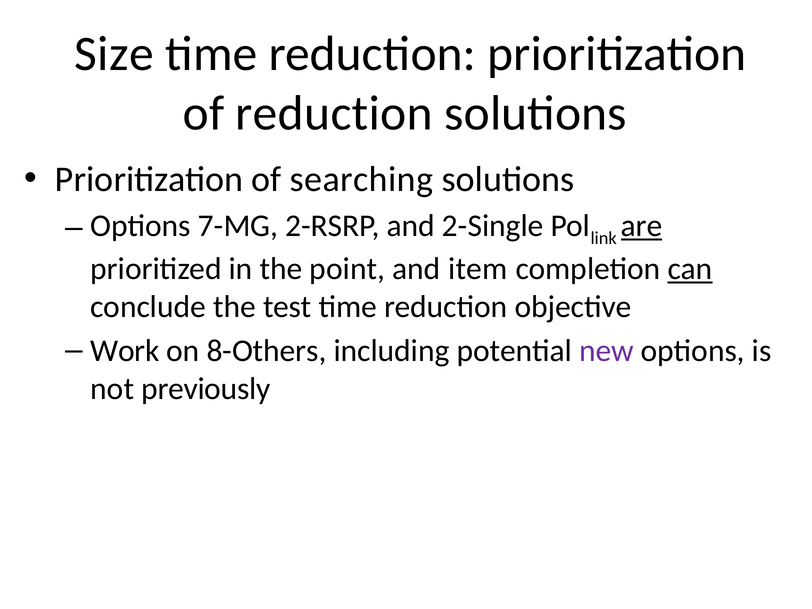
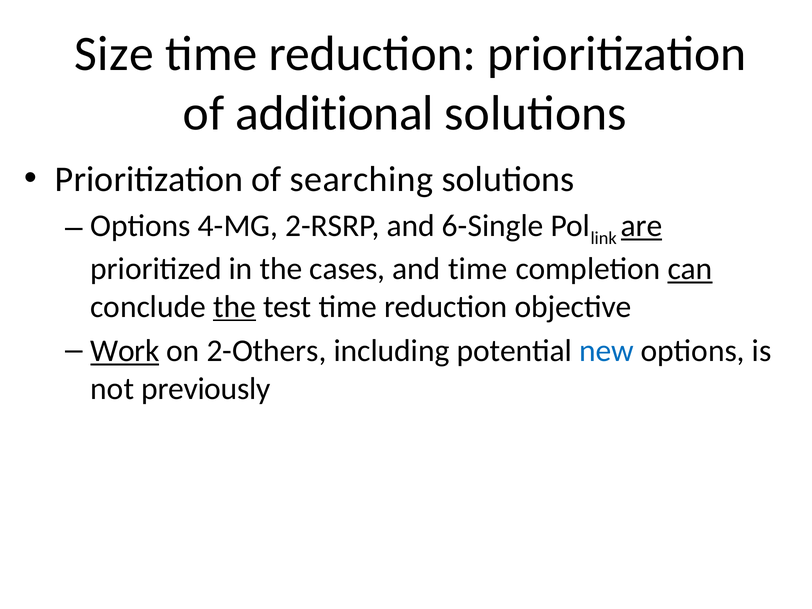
of reduction: reduction -> additional (335, 114)
7-MG: 7-MG -> 4-MG (238, 226)
2-Single: 2-Single -> 6-Single (493, 226)
point: point -> cases (347, 269)
and item: item -> time (478, 269)
the underline: none -> present (234, 307)
Work underline: none -> present (125, 351)
8-Others: 8-Others -> 2-Others (266, 351)
new colour: purple -> blue (606, 351)
